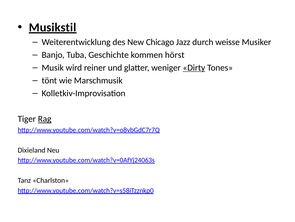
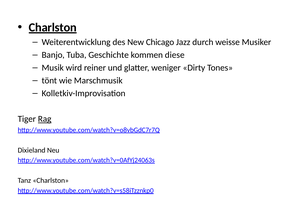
Musikstil: Musikstil -> Charlston (53, 27)
hörst: hörst -> diese (175, 55)
Dirty underline: present -> none (194, 67)
